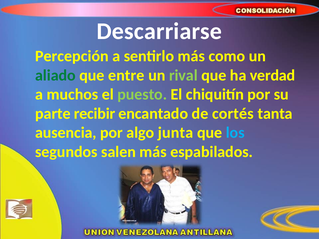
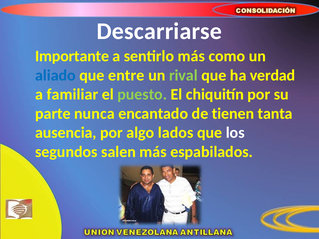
Percepción: Percepción -> Importante (72, 56)
aliado colour: green -> blue (55, 75)
muchos: muchos -> familiar (72, 95)
recibir: recibir -> nunca (94, 114)
cortés: cortés -> tienen (233, 114)
junta: junta -> lados (176, 133)
los colour: light blue -> white (235, 133)
